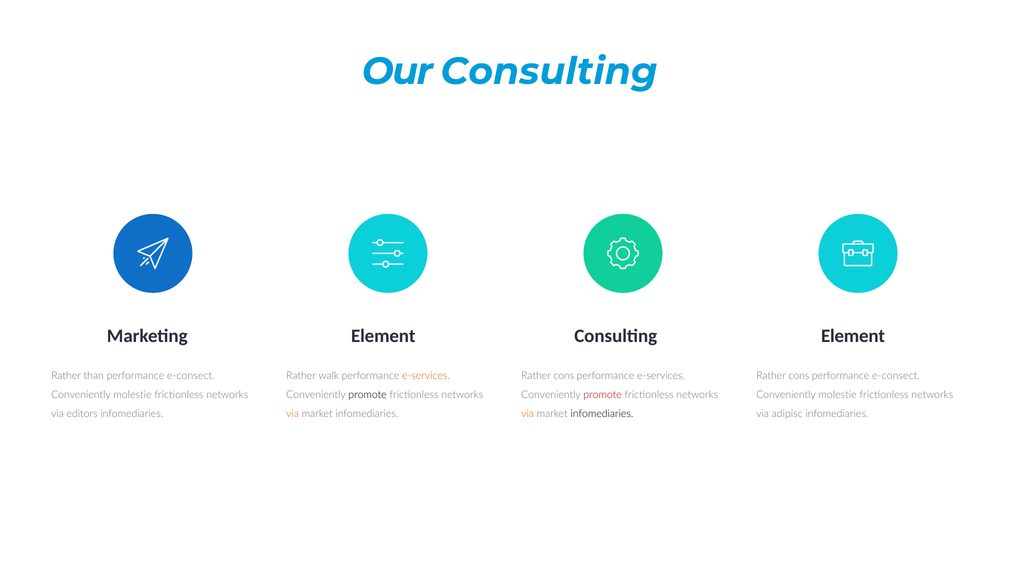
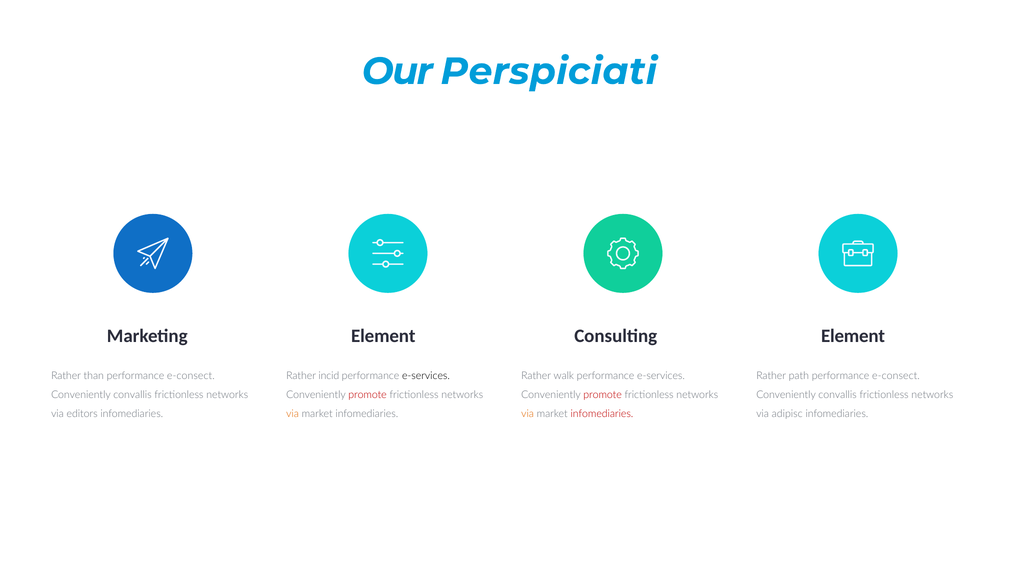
Our Consulting: Consulting -> Perspiciati (549, 71)
walk: walk -> incid (329, 376)
e-services colour: orange -> black (426, 376)
cons: cons -> walk (564, 376)
cons: cons -> path (799, 376)
molestie: molestie -> convallis (132, 395)
promote colour: black -> red (368, 395)
molestie: molestie -> convallis (838, 395)
infomediaries colour: black -> red (602, 414)
